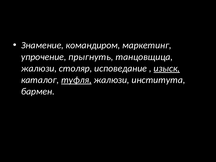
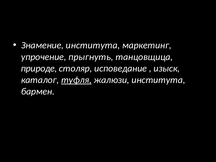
Знамение командиром: командиром -> института (93, 45)
жалюзи: жалюзи -> природе (39, 68)
изыск underline: present -> none (167, 68)
